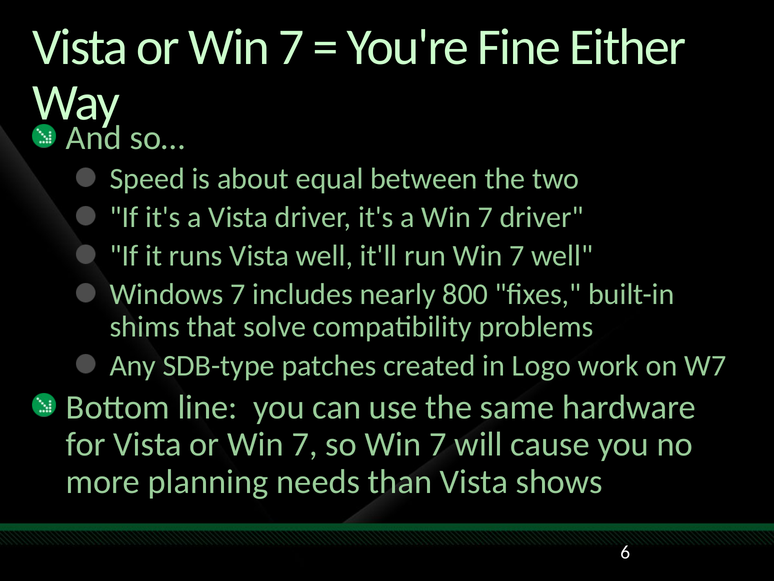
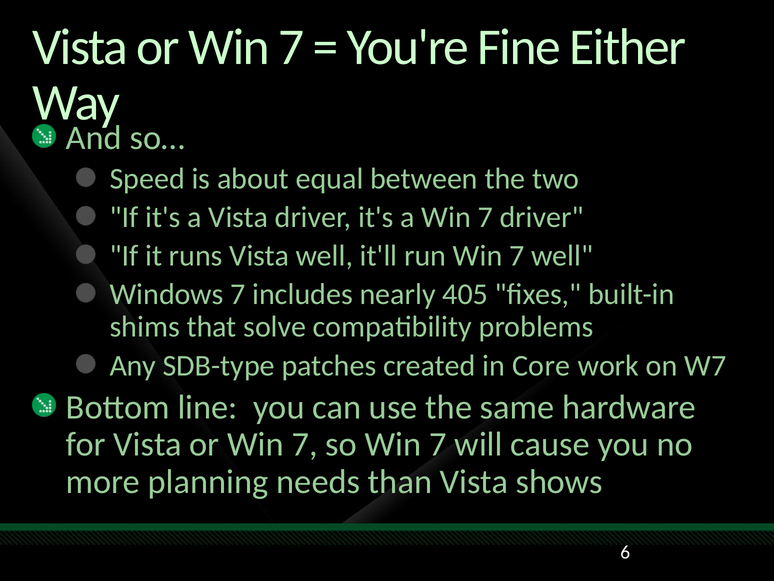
800: 800 -> 405 (465, 294)
Logo: Logo -> Core (541, 365)
